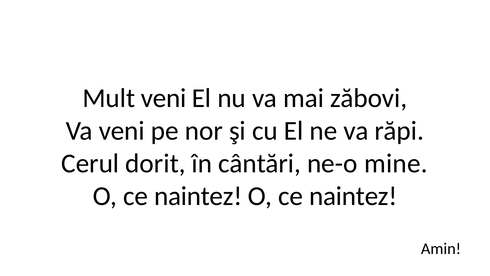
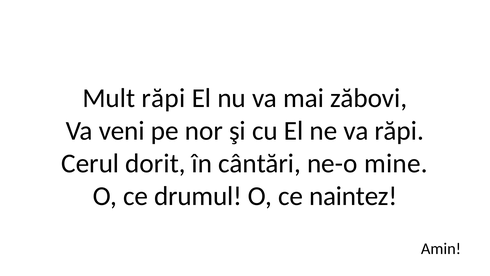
Mult veni: veni -> răpi (163, 98)
naintez: naintez -> drumul (198, 196)
